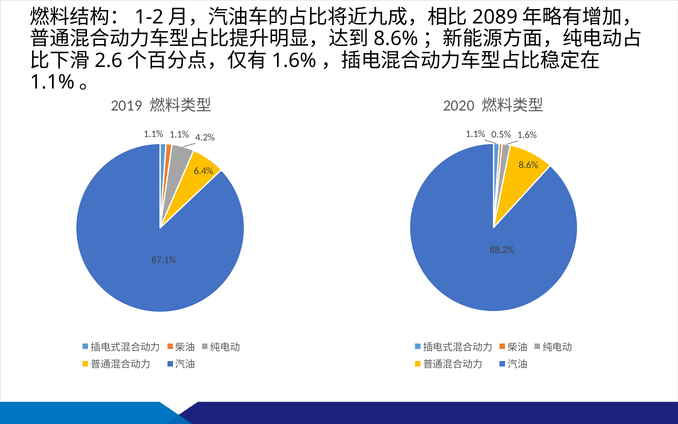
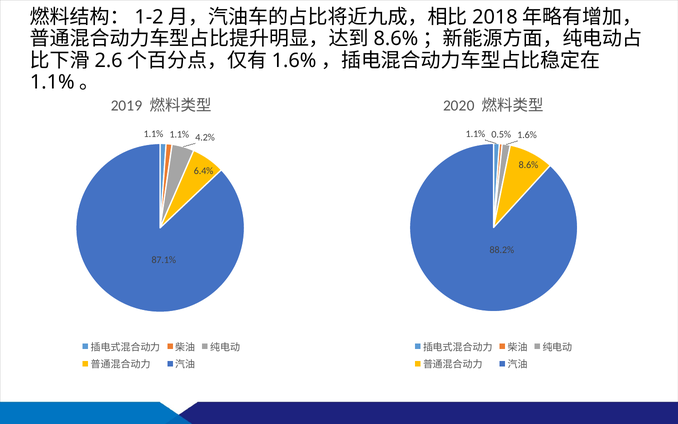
2089: 2089 -> 2018 (495, 17)
